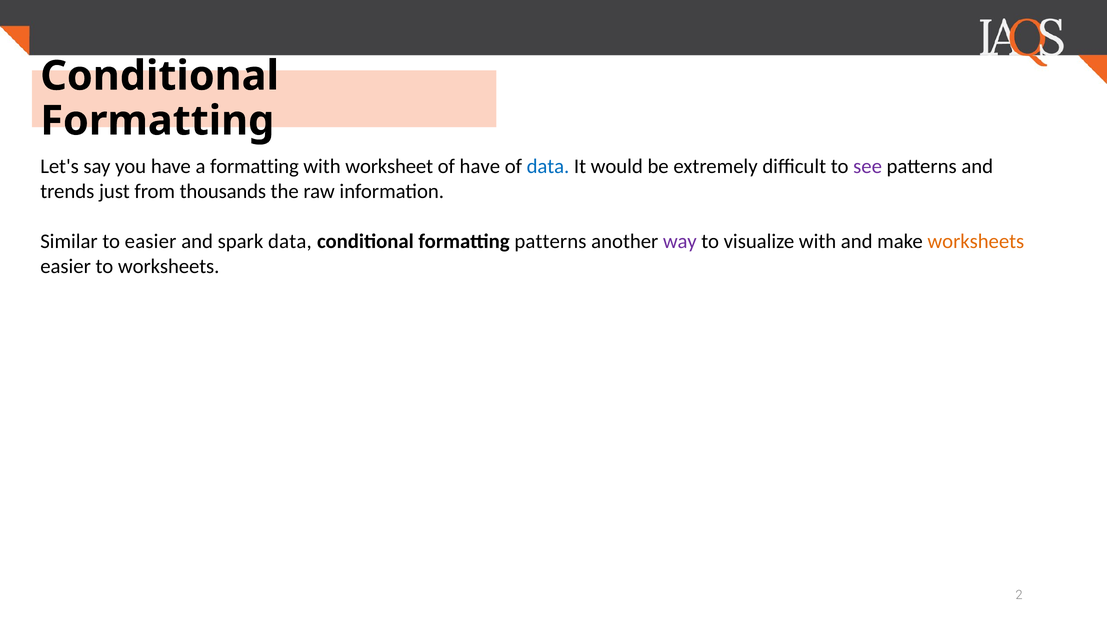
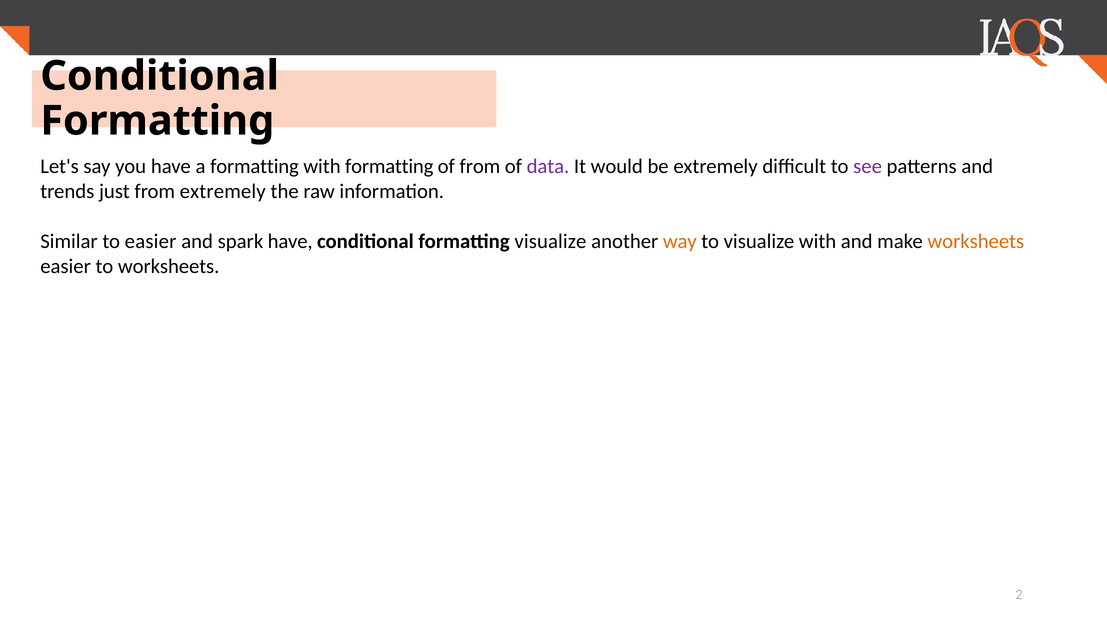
with worksheet: worksheet -> formatting (389, 167)
of have: have -> from (480, 167)
data colour: blue -> purple (548, 167)
from thousands: thousands -> extremely (223, 191)
spark data: data -> have (290, 241)
formatting patterns: patterns -> visualize (550, 241)
way colour: purple -> orange (680, 241)
